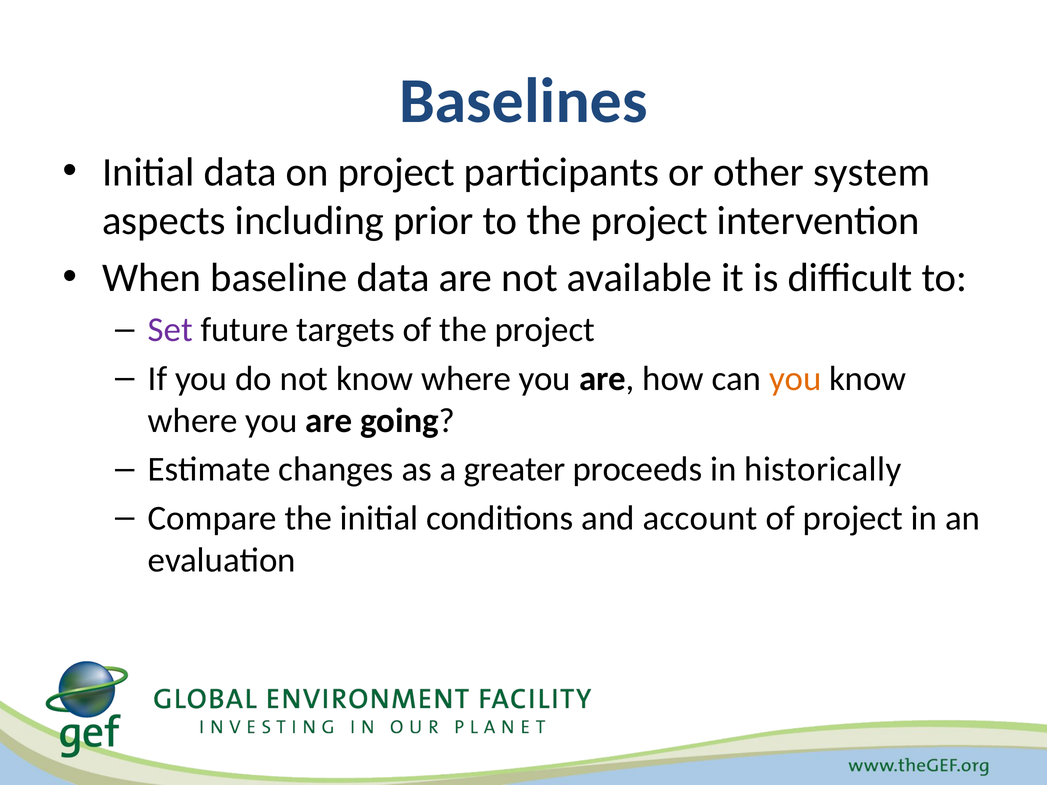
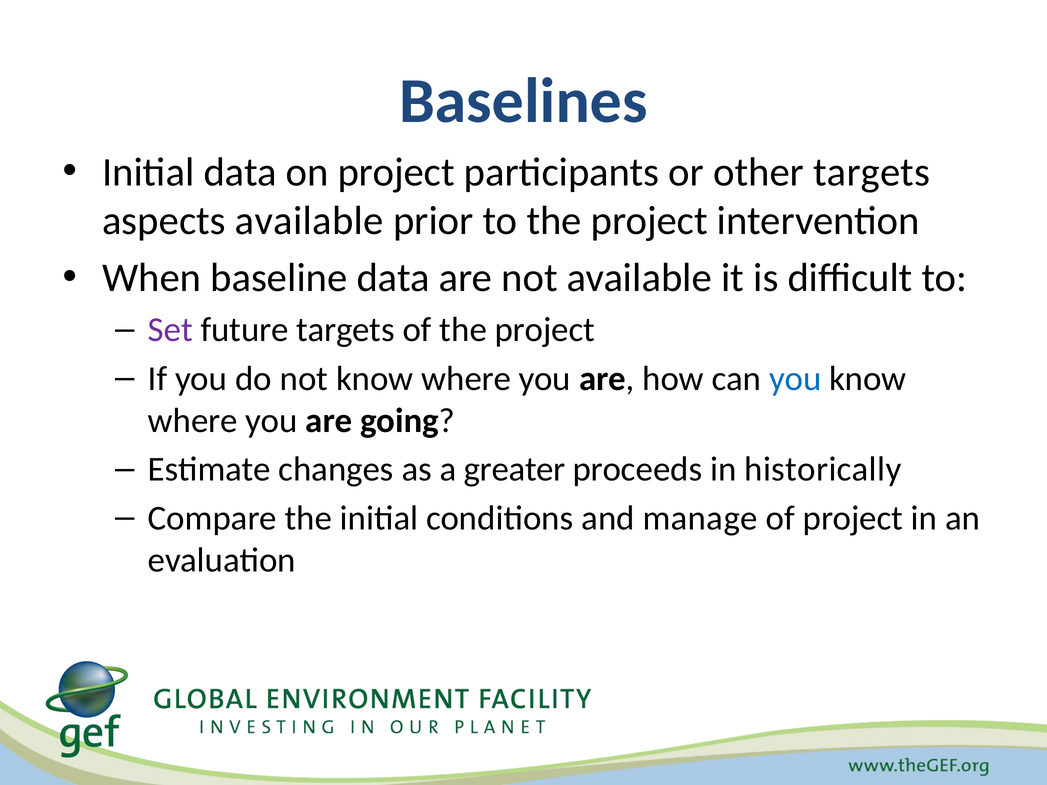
other system: system -> targets (872, 172)
aspects including: including -> available (309, 221)
you colour: orange -> blue (795, 379)
account: account -> manage (700, 518)
